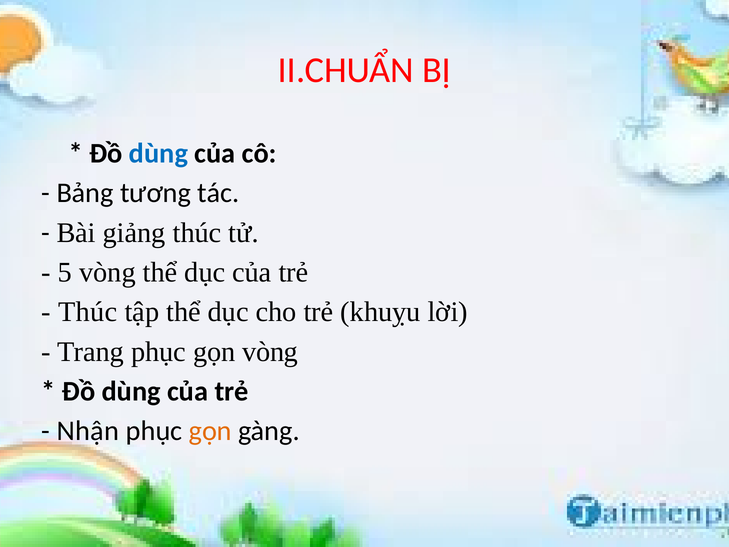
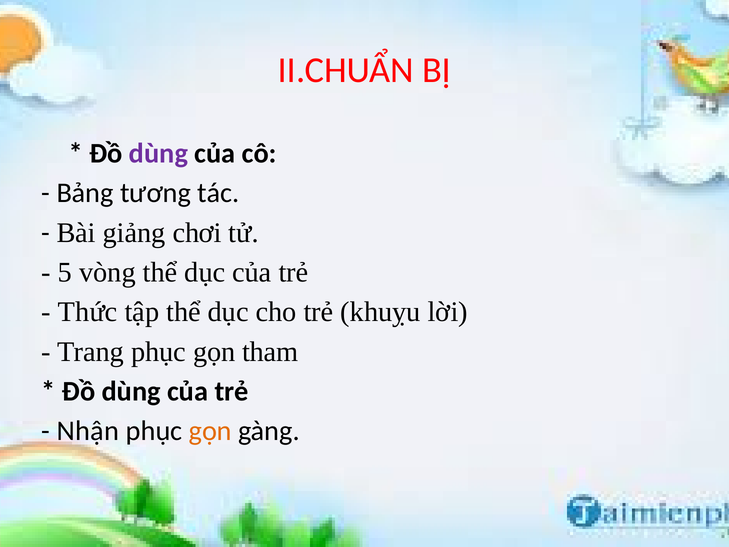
dùng colour: blue -> purple (159, 153)
giảng thúc: thúc -> chơi (197, 233)
Thúc: Thúc -> Thức (88, 312)
gọn vòng: vòng -> tham (270, 352)
